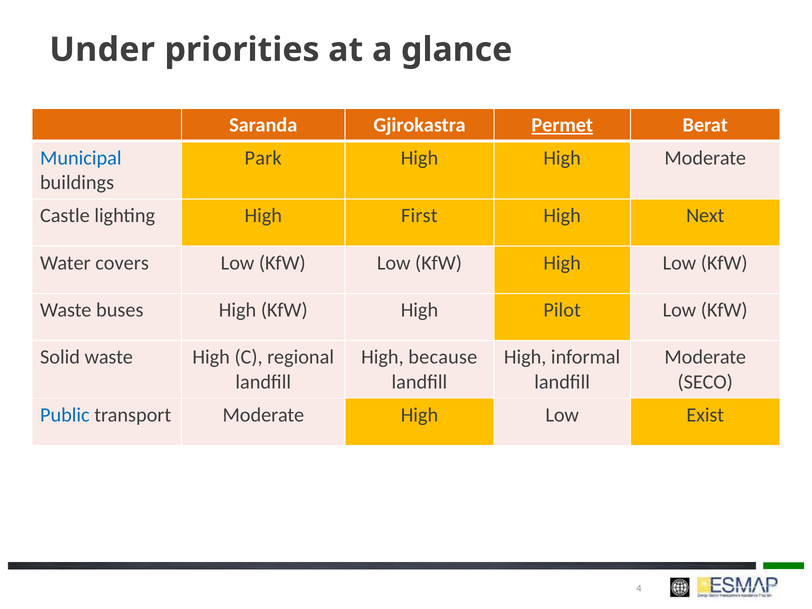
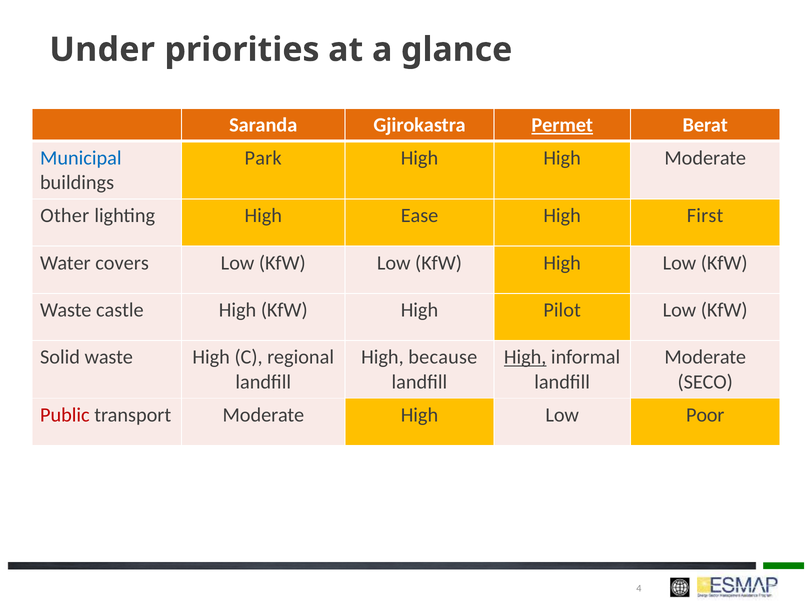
Castle: Castle -> Other (65, 216)
First: First -> Ease (419, 216)
Next: Next -> First (705, 216)
buses: buses -> castle (120, 310)
High underline: none -> present (525, 357)
Public colour: blue -> red (65, 415)
Exist: Exist -> Poor (705, 415)
